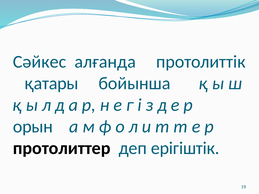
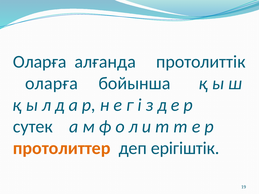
Сәйкес: Сәйкес -> Оларға (40, 62)
қатары: қатары -> оларға (52, 84)
орын: орын -> сутек (33, 127)
протолиттер colour: black -> orange (62, 148)
